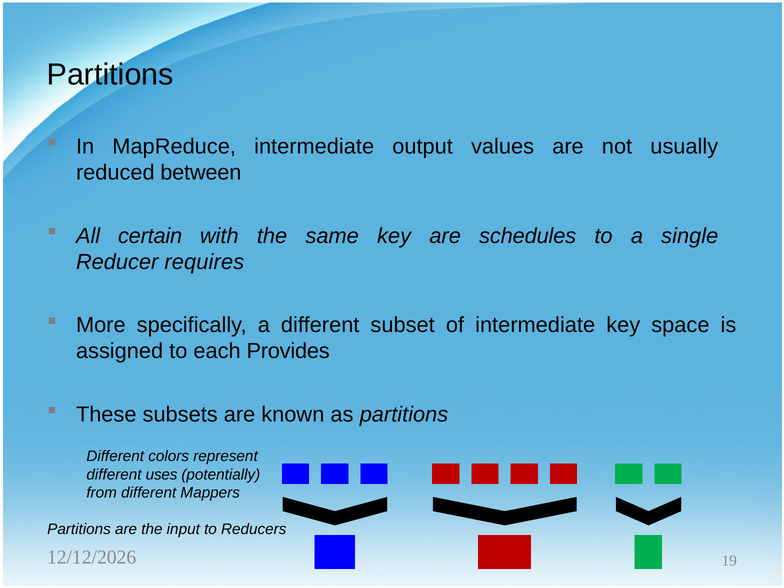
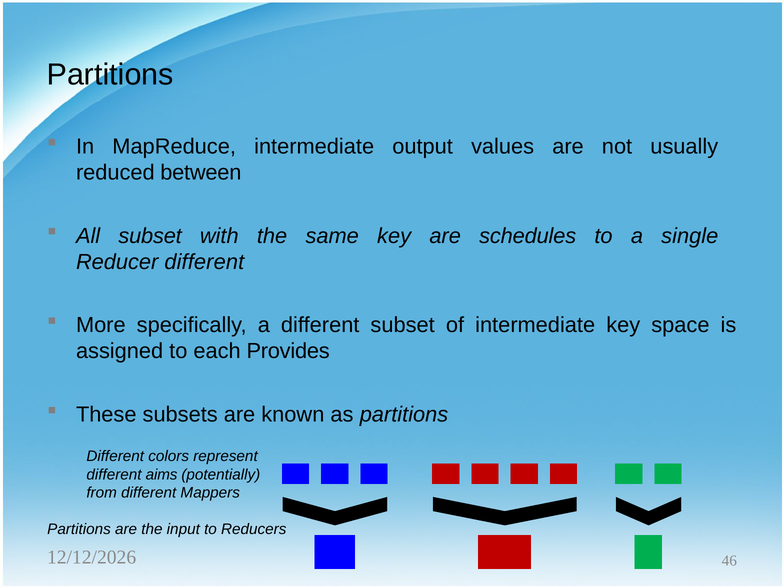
All certain: certain -> subset (150, 236)
Reducer requires: requires -> different (204, 262)
uses: uses -> aims (162, 475)
19: 19 -> 46 (729, 561)
